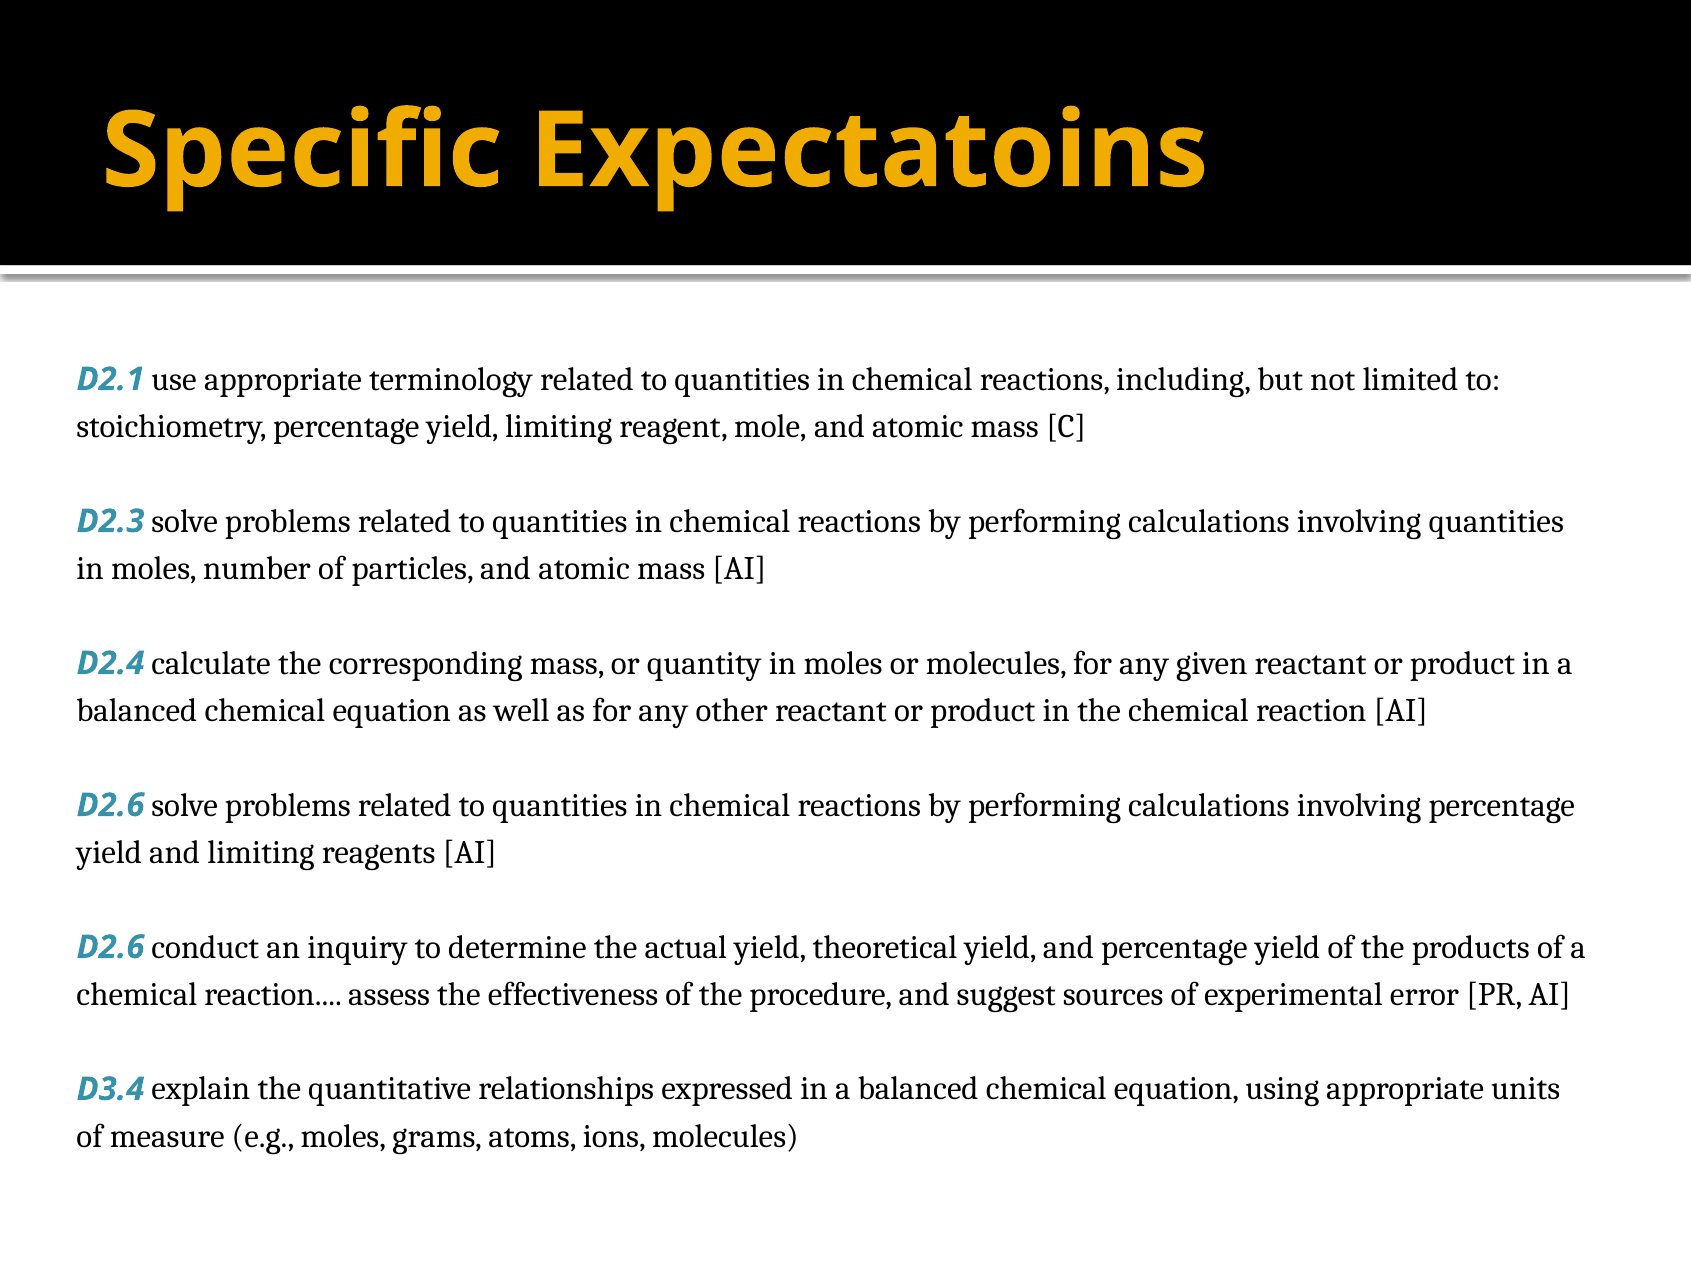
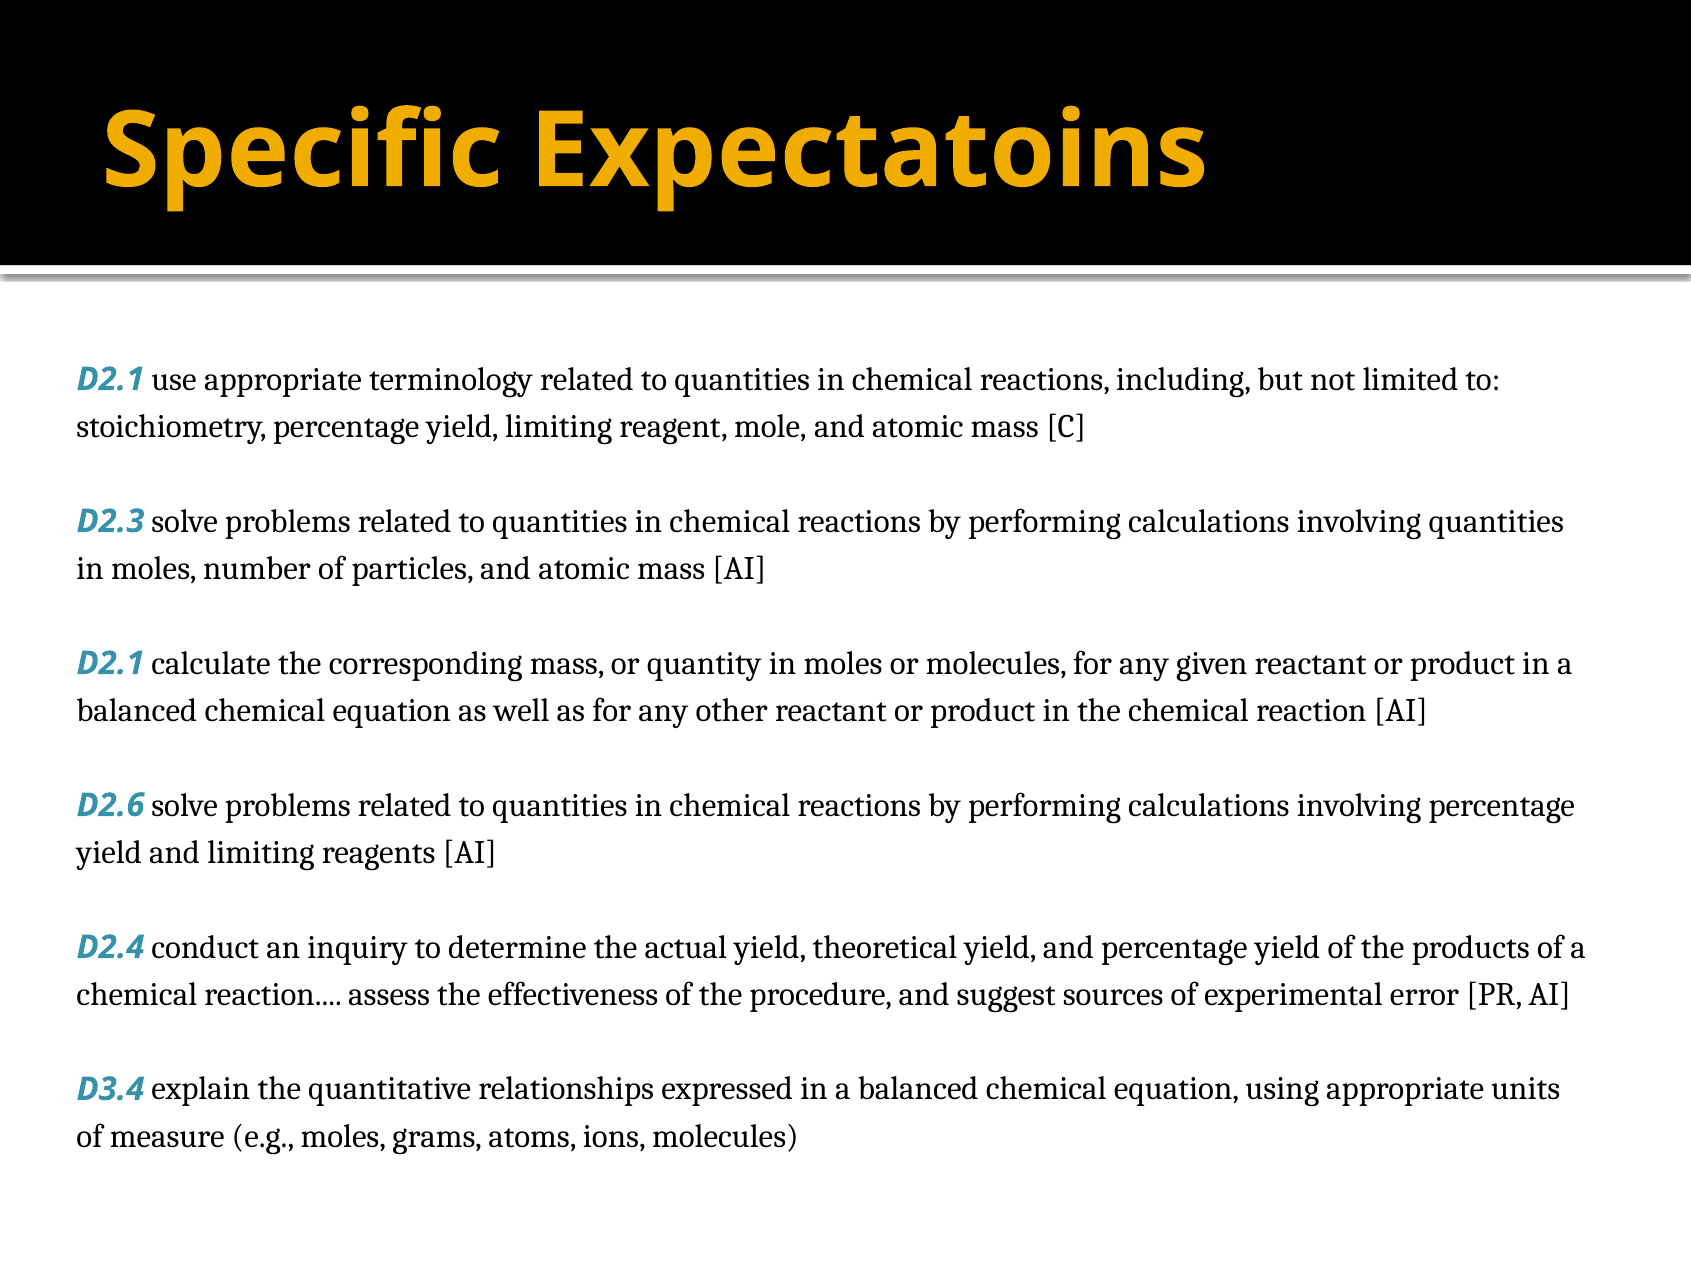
D2.4: D2.4 -> D2.1 (110, 663)
D2.6: D2.6 -> D2.4 (110, 947)
